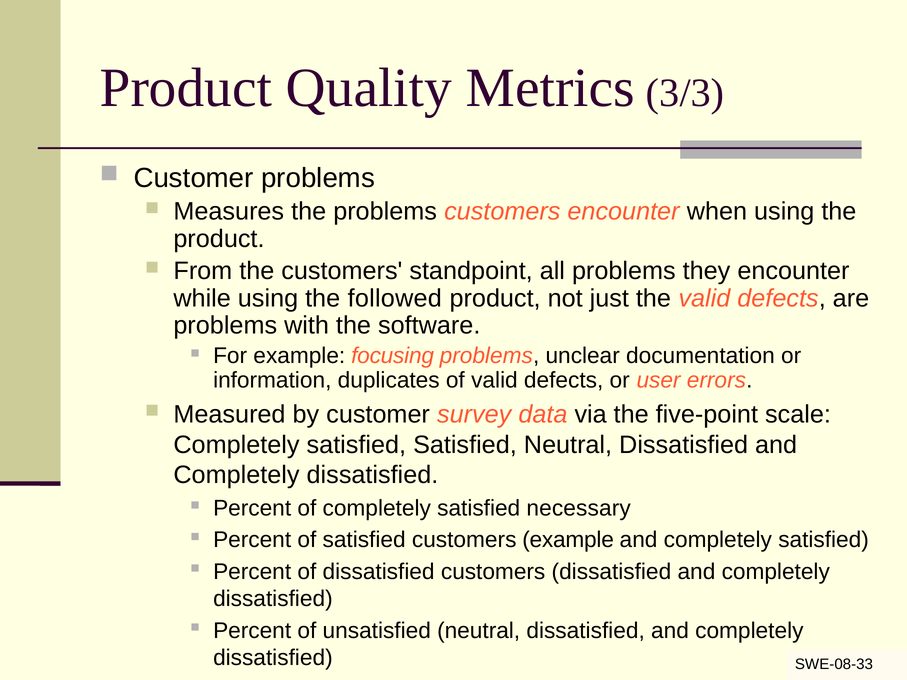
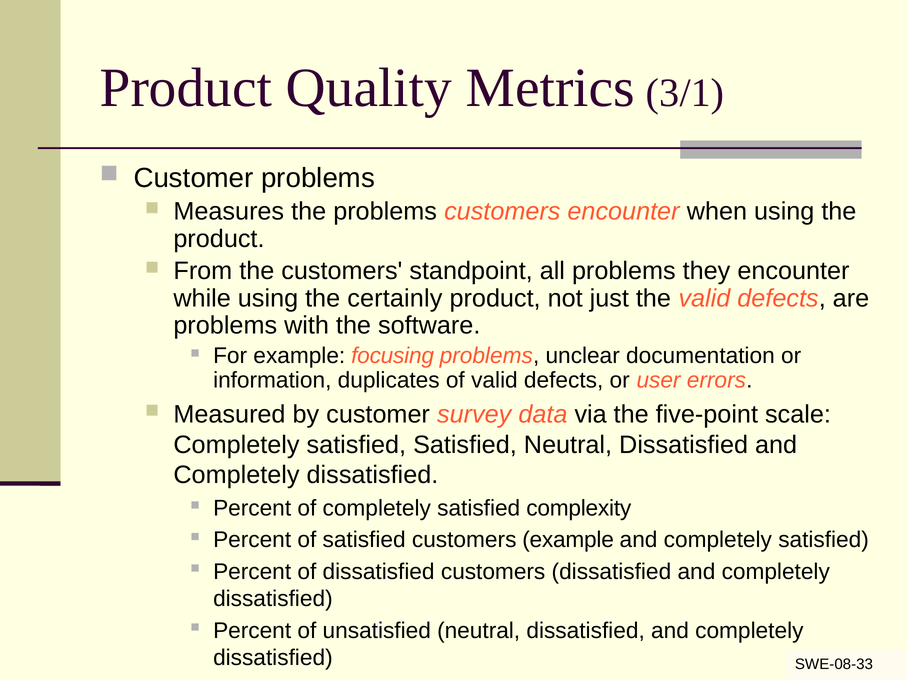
3/3: 3/3 -> 3/1 (685, 93)
followed: followed -> certainly (395, 298)
necessary: necessary -> complexity (579, 508)
